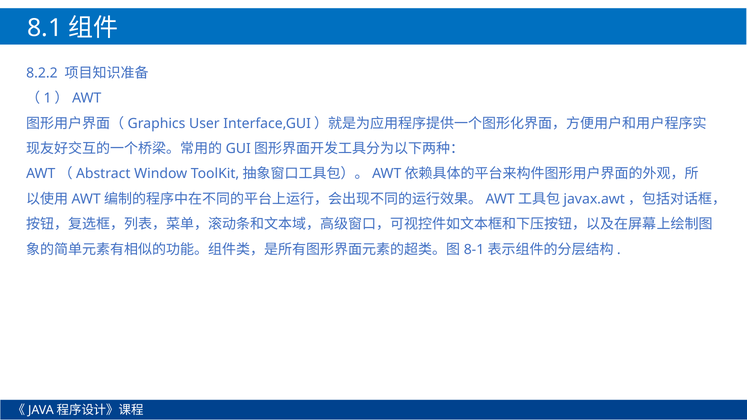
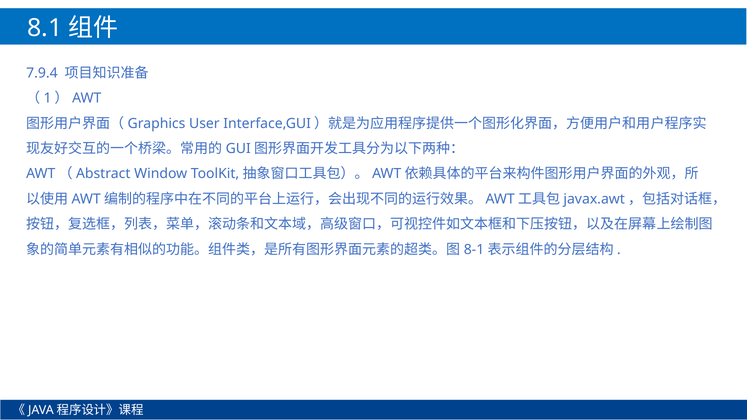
8.2.2: 8.2.2 -> 7.9.4 (42, 73)
